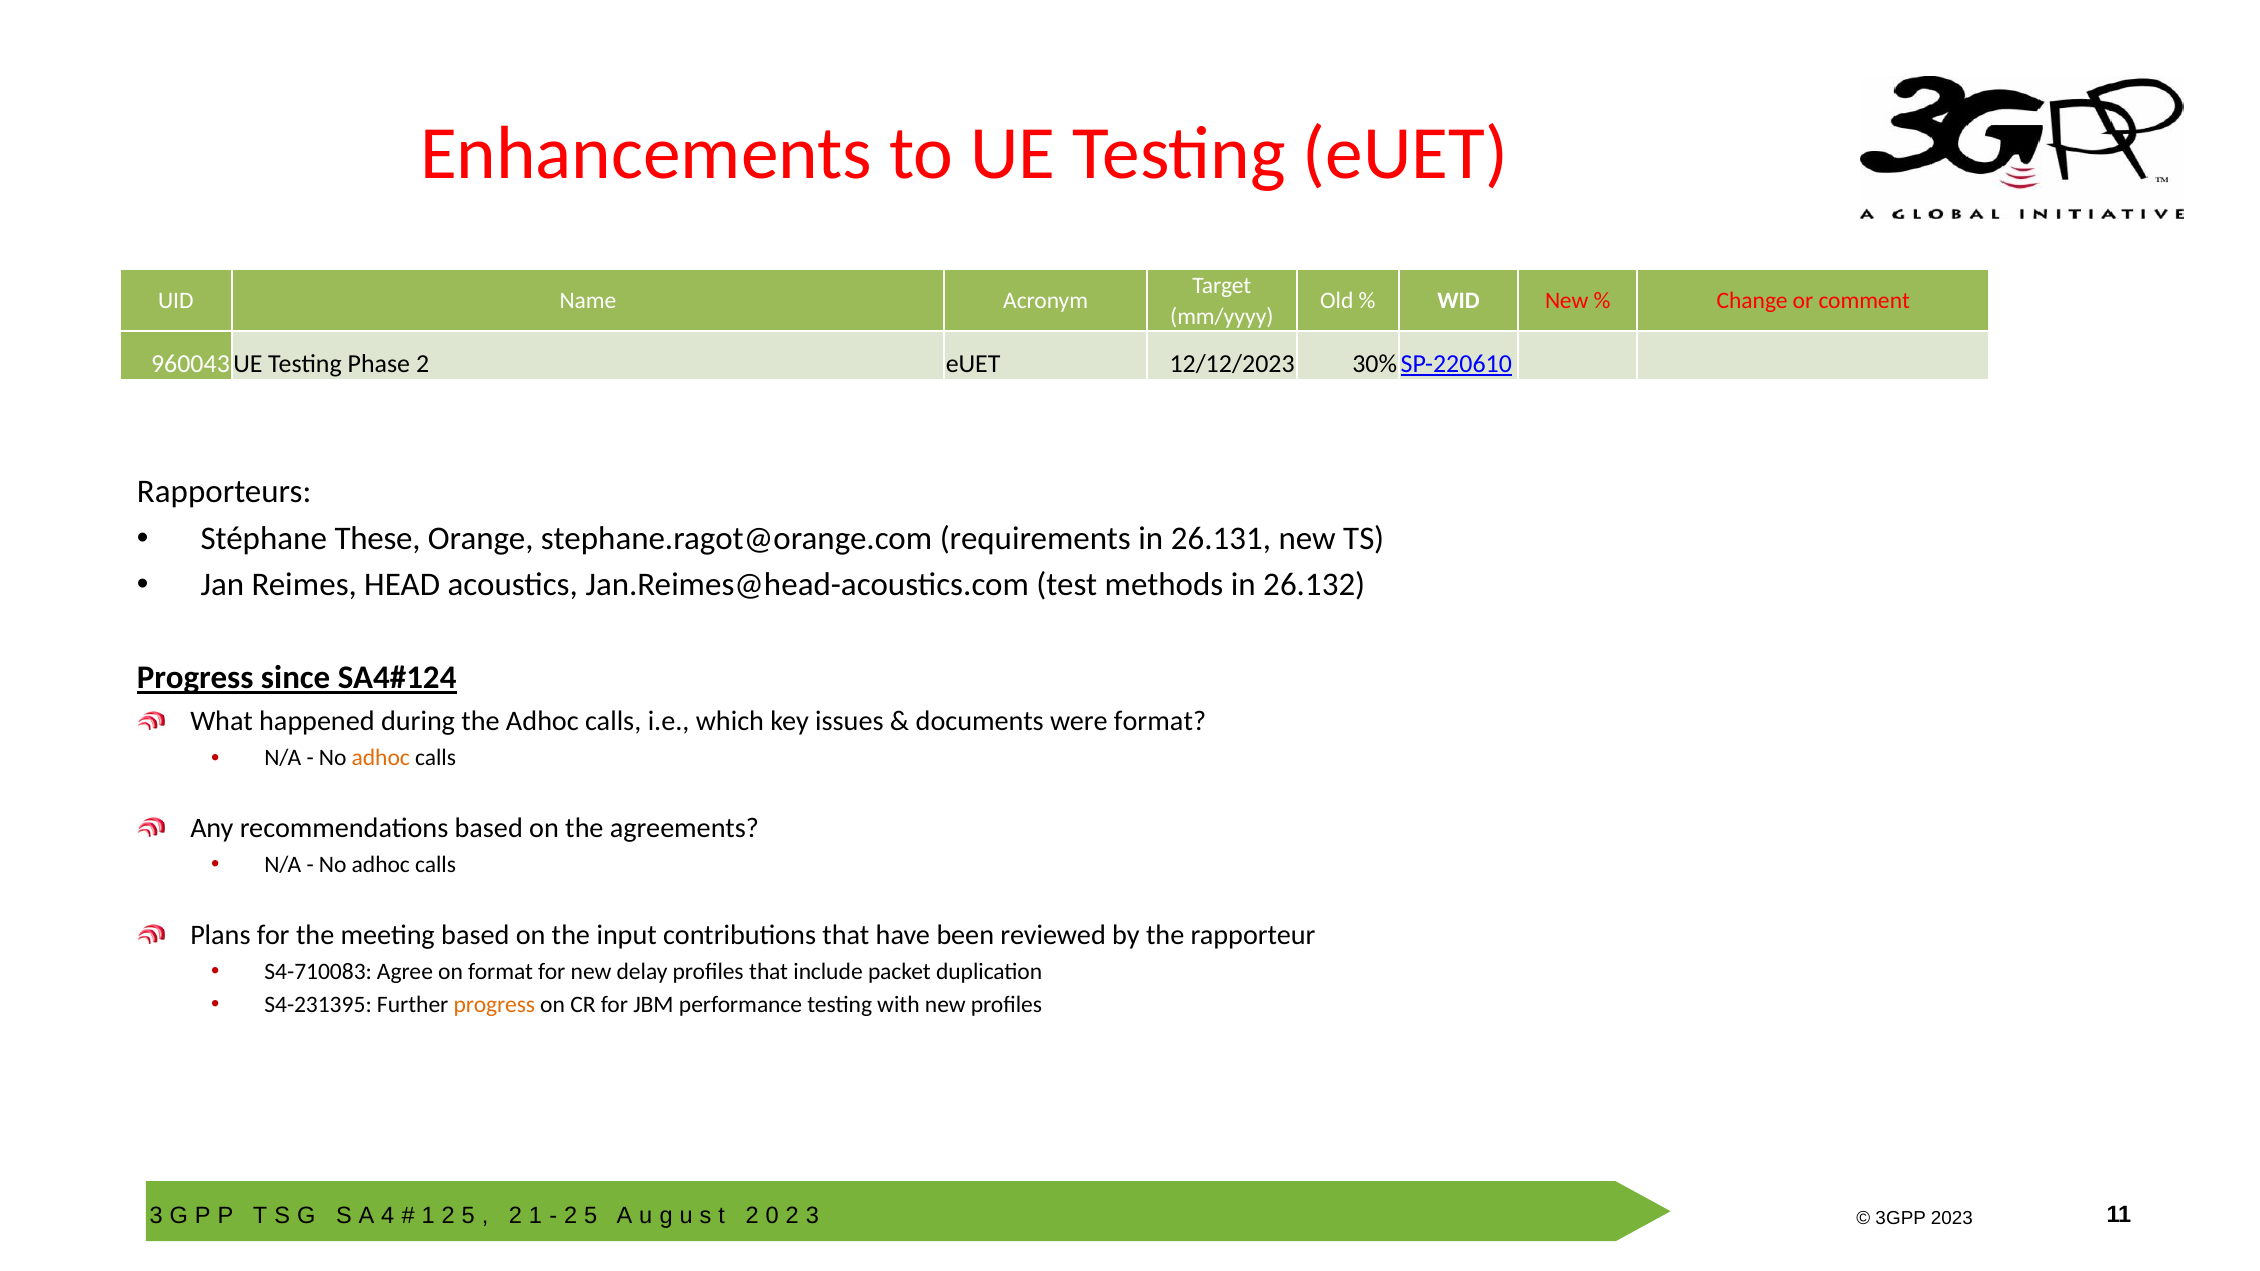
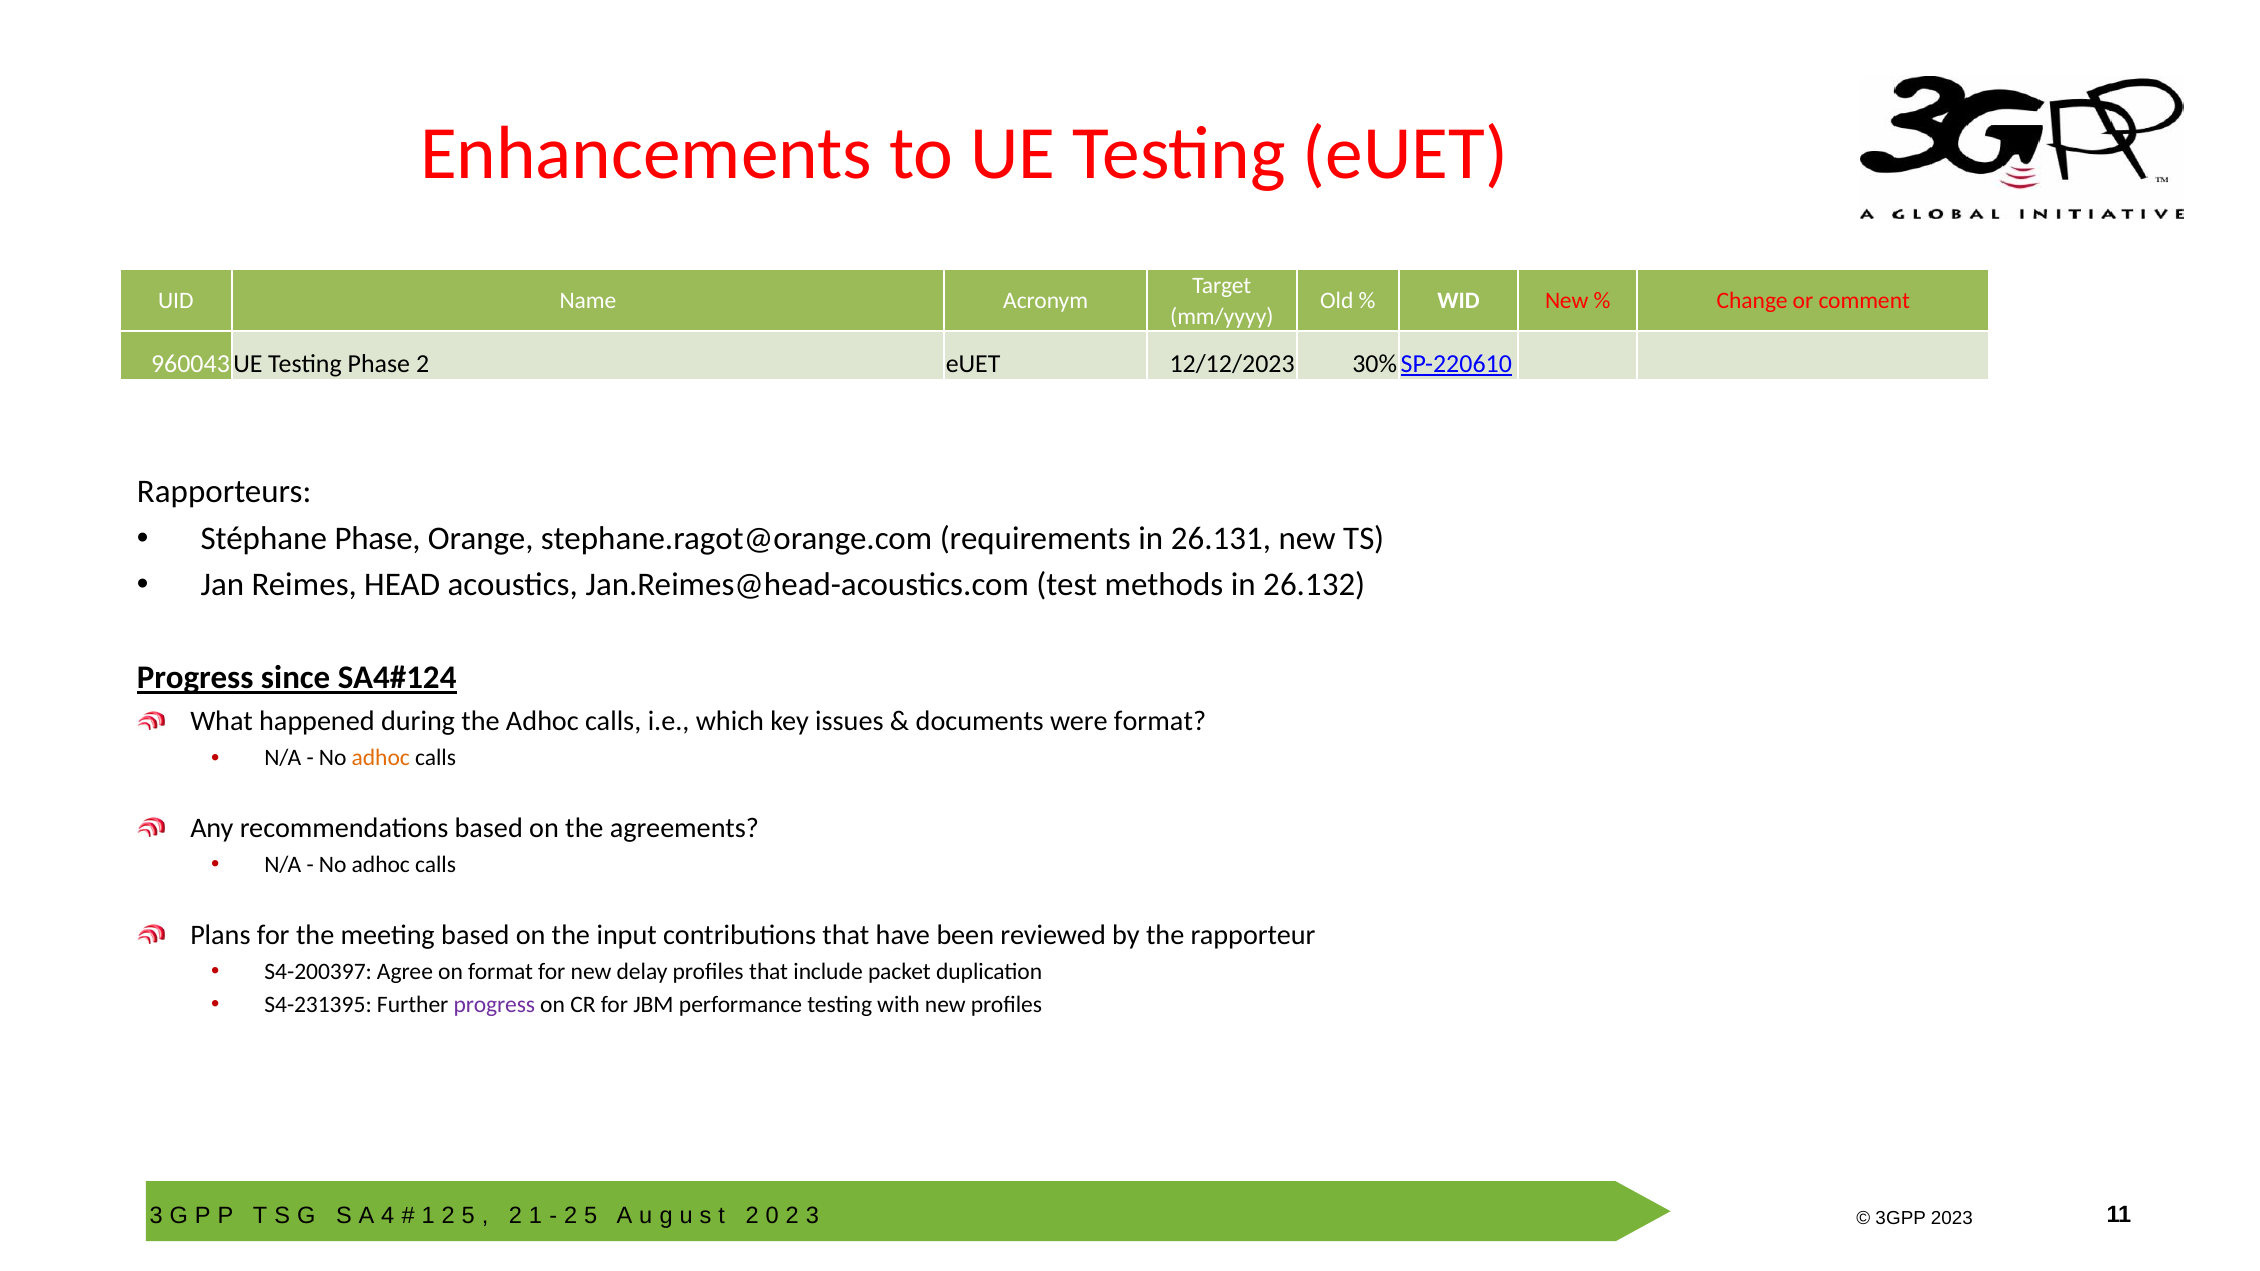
Stéphane These: These -> Phase (378, 538)
S4-710083: S4-710083 -> S4-200397 (318, 972)
progress colour: orange -> purple (494, 1005)
